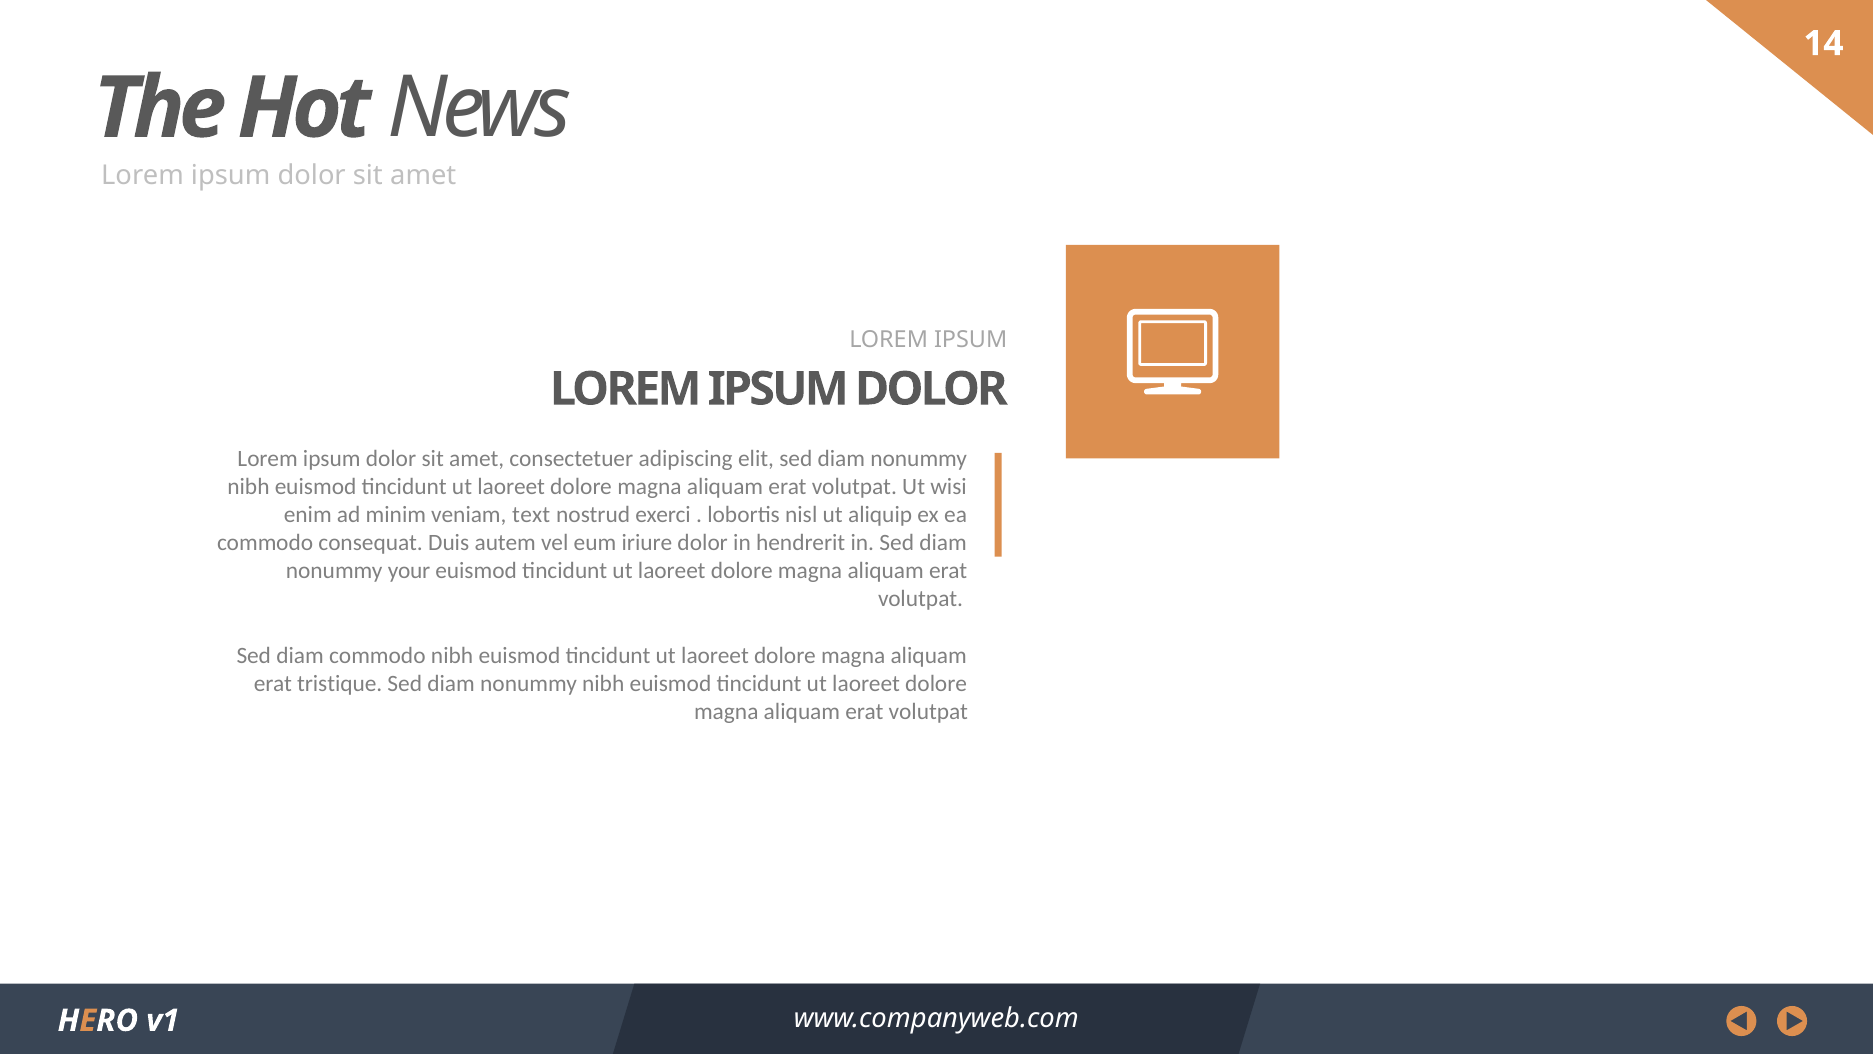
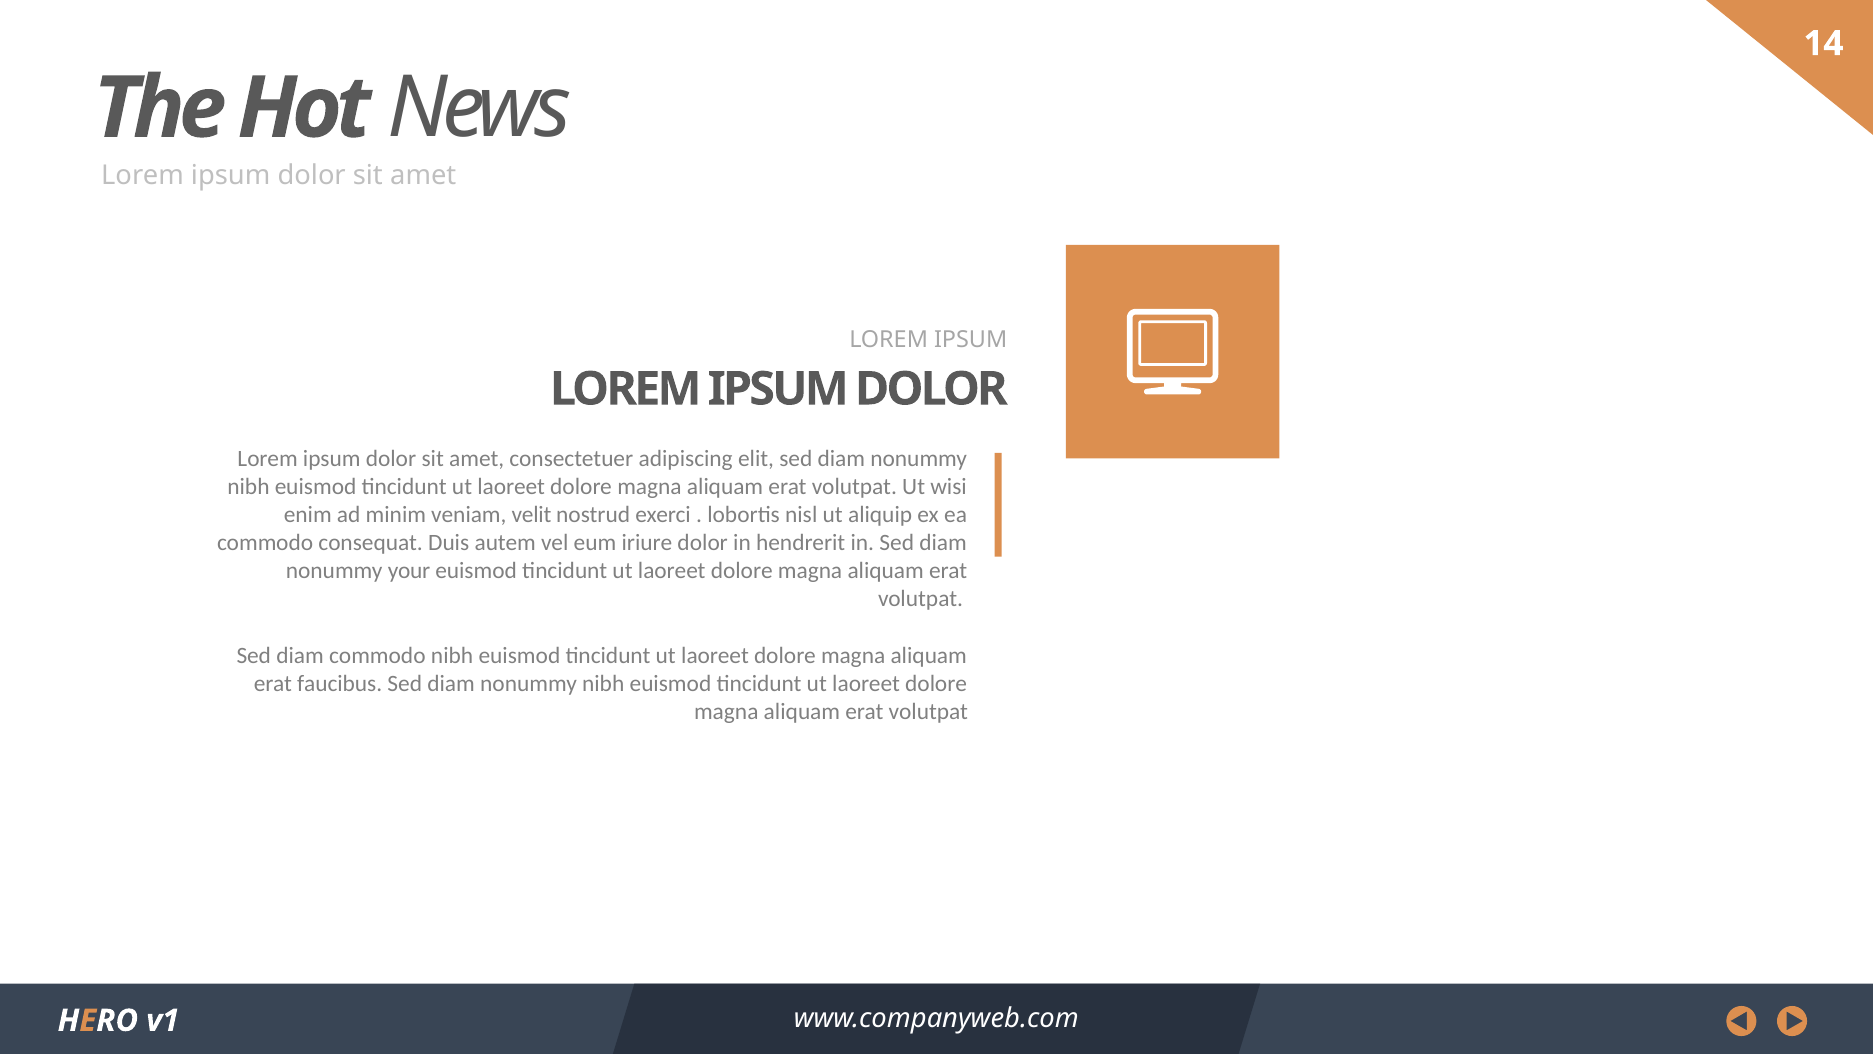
text: text -> velit (531, 515)
tristique: tristique -> faucibus (340, 683)
